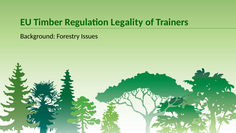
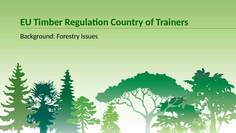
Legality: Legality -> Country (127, 22)
